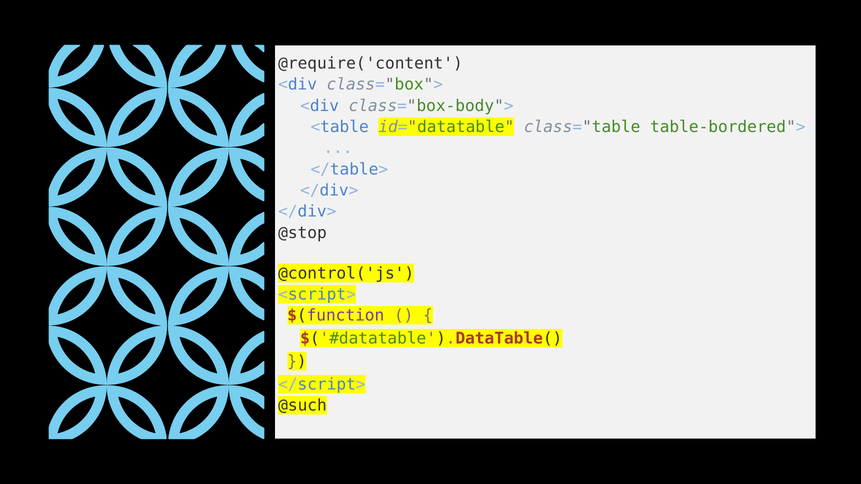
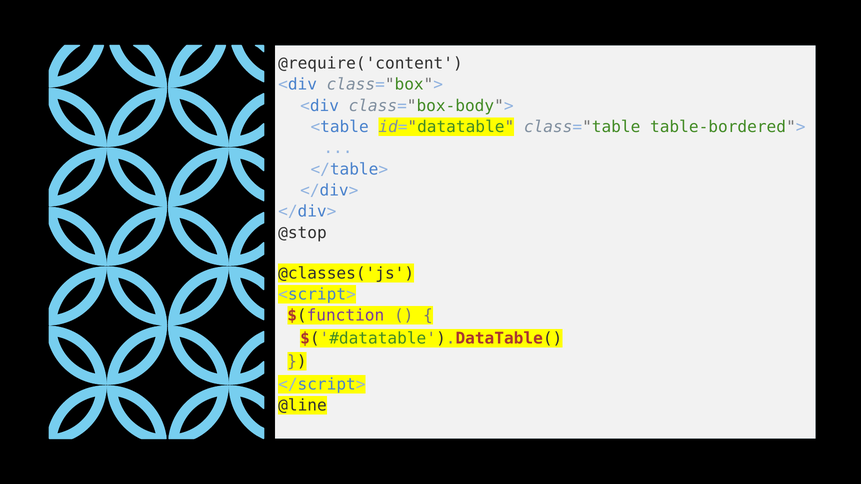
@control('js: @control('js -> @classes('js (346, 273)
@such: @such -> @line (303, 406)
